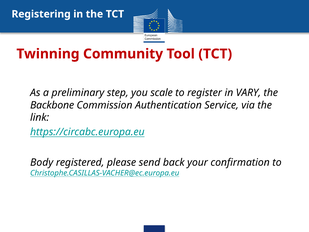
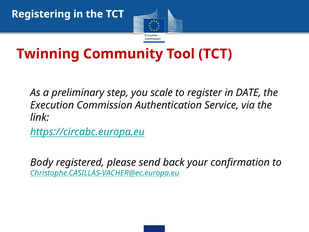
VARY: VARY -> DATE (248, 93)
Backbone: Backbone -> Execution (52, 105)
